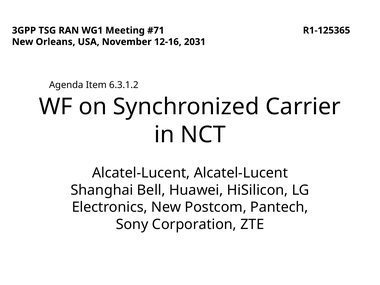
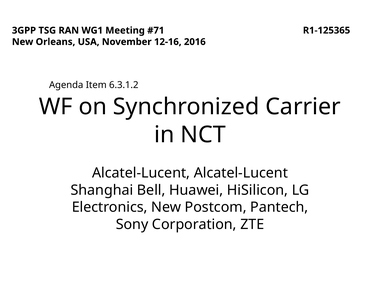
2031: 2031 -> 2016 (195, 42)
